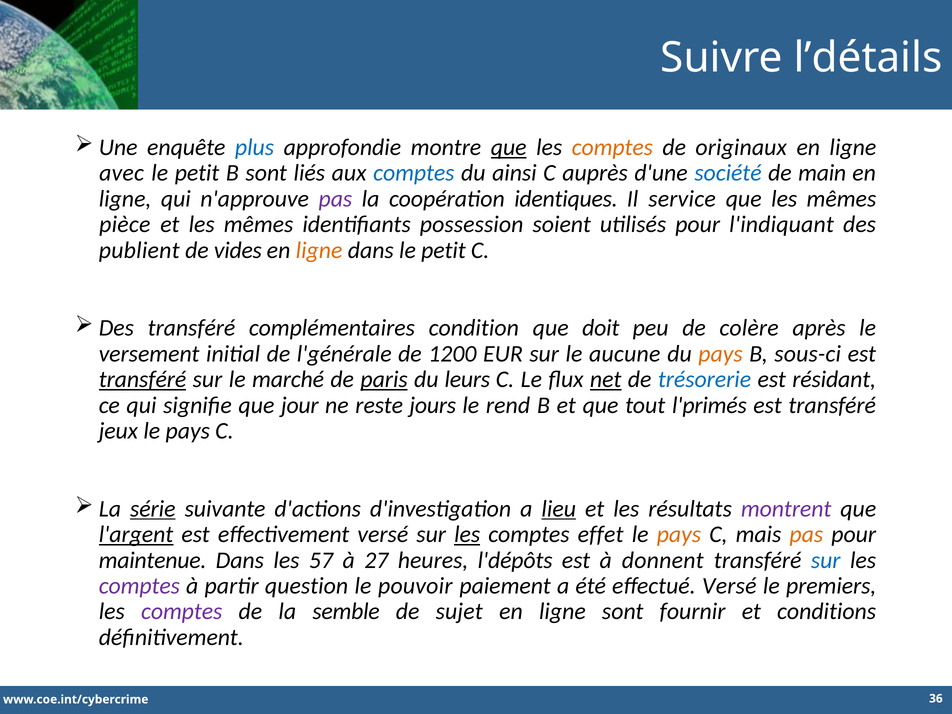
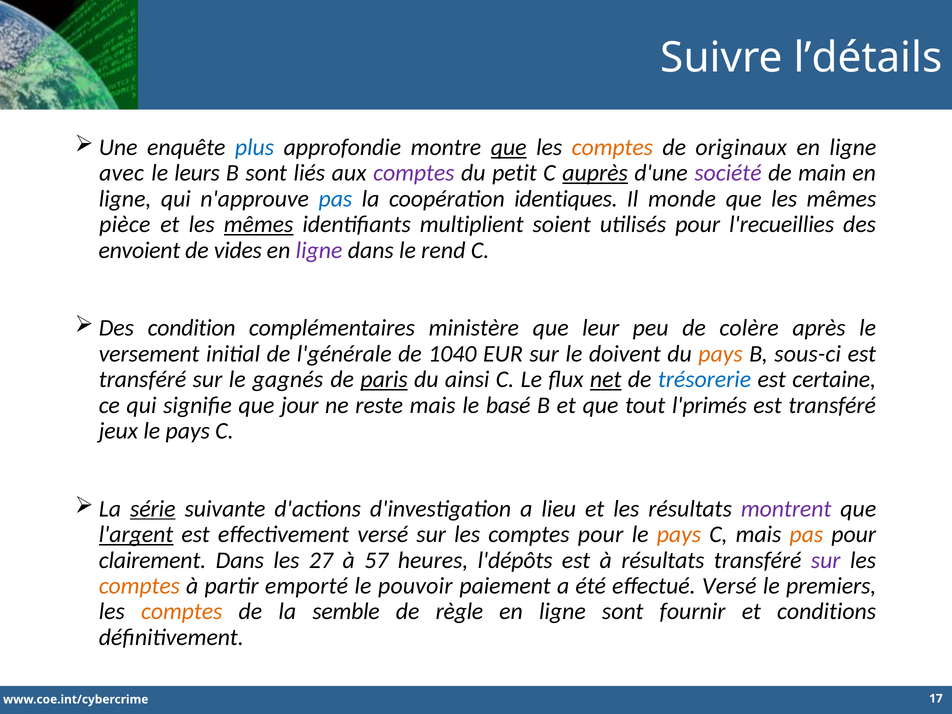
petit: petit -> leurs (197, 173)
comptes colour: blue -> purple (414, 173)
ainsi: ainsi -> petit (514, 173)
auprès underline: none -> present (595, 173)
société colour: blue -> purple (728, 173)
pas colour: purple -> blue (335, 199)
service: service -> monde (682, 199)
mêmes underline: none -> present (259, 224)
possession: possession -> multiplient (472, 224)
l'indiquant: l'indiquant -> l'recueillies (782, 224)
publient: publient -> envoient (139, 250)
ligne colour: orange -> purple (319, 250)
dans le petit: petit -> rend (443, 250)
transféré: transféré -> condition (192, 328)
condition: condition -> ministère (474, 328)
doit: doit -> leur (601, 328)
1200: 1200 -> 1040 (452, 354)
aucune: aucune -> doivent (625, 354)
transféré underline: present -> none (143, 379)
marché: marché -> gagnés (288, 379)
leurs: leurs -> ainsi (467, 379)
résidant: résidant -> certaine (834, 379)
reste jours: jours -> mais (433, 405)
rend: rend -> basé (508, 405)
lieu underline: present -> none (559, 509)
les underline: present -> none (467, 534)
comptes effet: effet -> pour (601, 534)
maintenue: maintenue -> clairement (153, 560)
57: 57 -> 27 (321, 560)
27: 27 -> 57 (376, 560)
à donnent: donnent -> résultats (663, 560)
sur colour: blue -> purple (826, 560)
comptes colour: purple -> orange (139, 586)
question: question -> emporté (307, 586)
comptes colour: purple -> orange (182, 612)
sujet: sujet -> règle (459, 612)
36: 36 -> 17 (936, 699)
